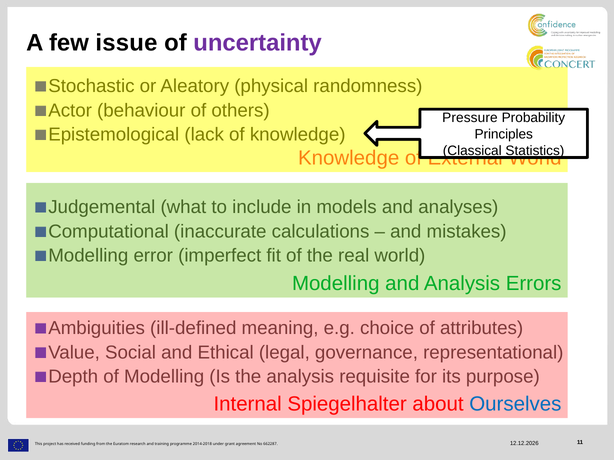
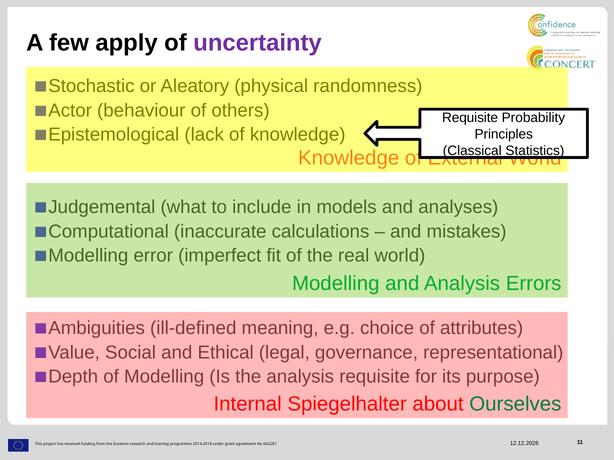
issue: issue -> apply (127, 43)
Pressure: Pressure -> Requisite (470, 118)
Ourselves colour: blue -> green (515, 405)
